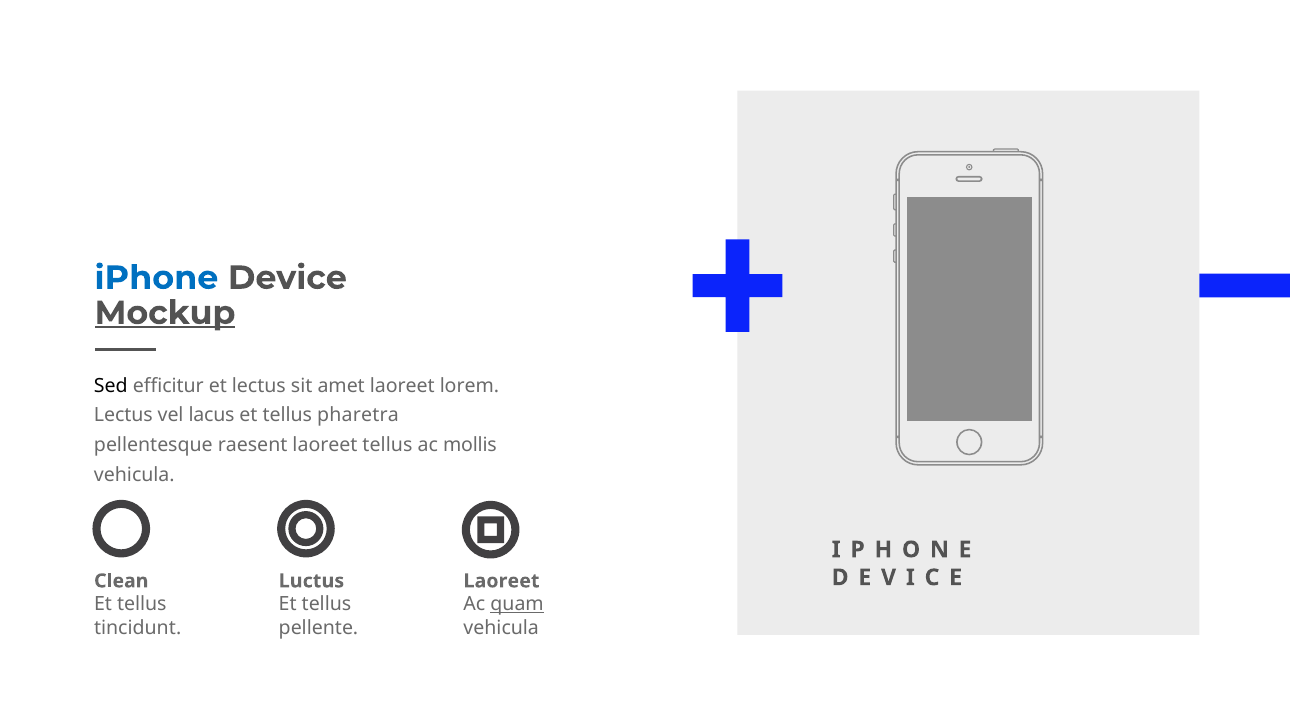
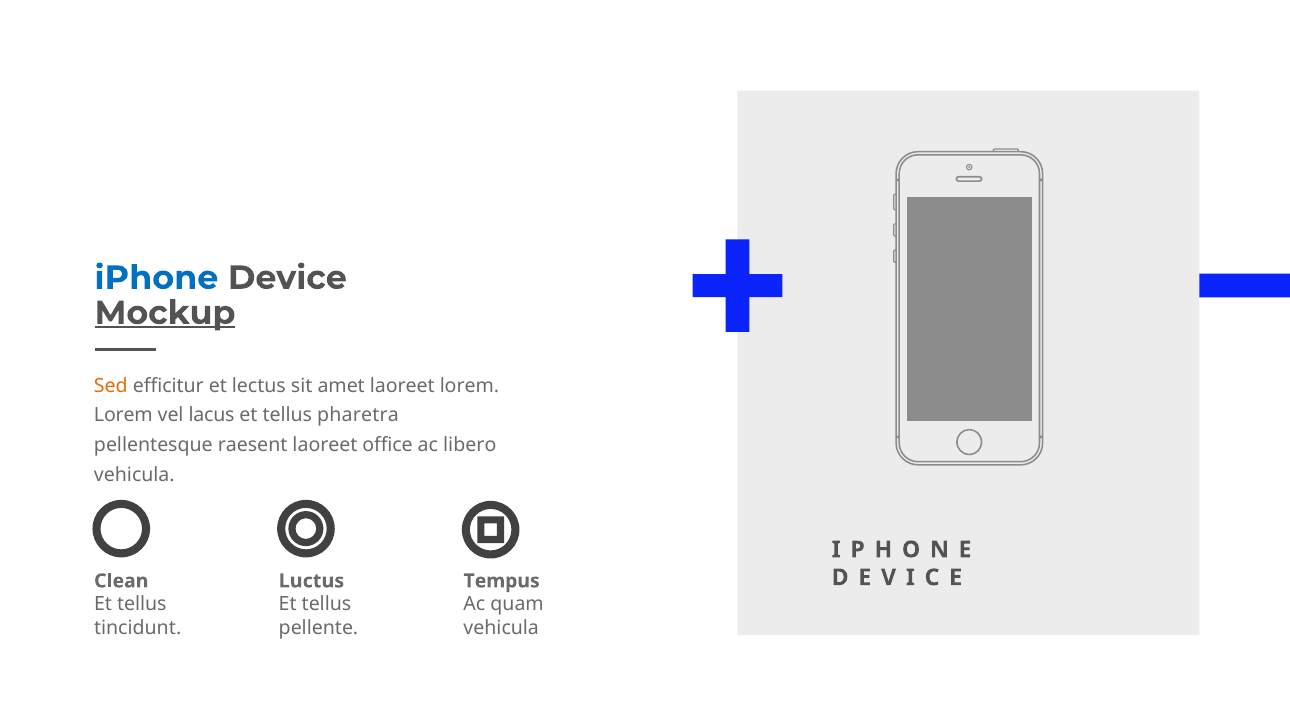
Sed colour: black -> orange (111, 386)
Lectus: Lectus -> Lorem (123, 415)
laoreet tellus: tellus -> office (388, 445)
mollis: mollis -> libero (470, 445)
Laoreet: Laoreet -> Tempus (502, 581)
quam underline: present -> none (517, 605)
